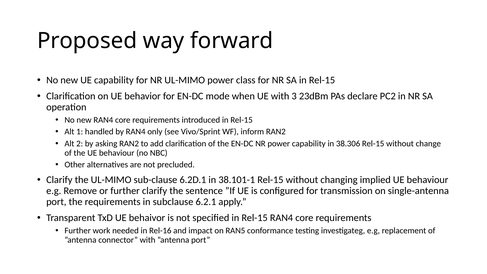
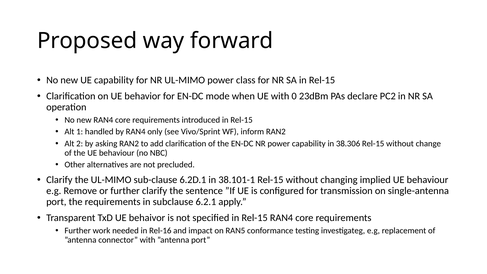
3: 3 -> 0 (294, 96)
